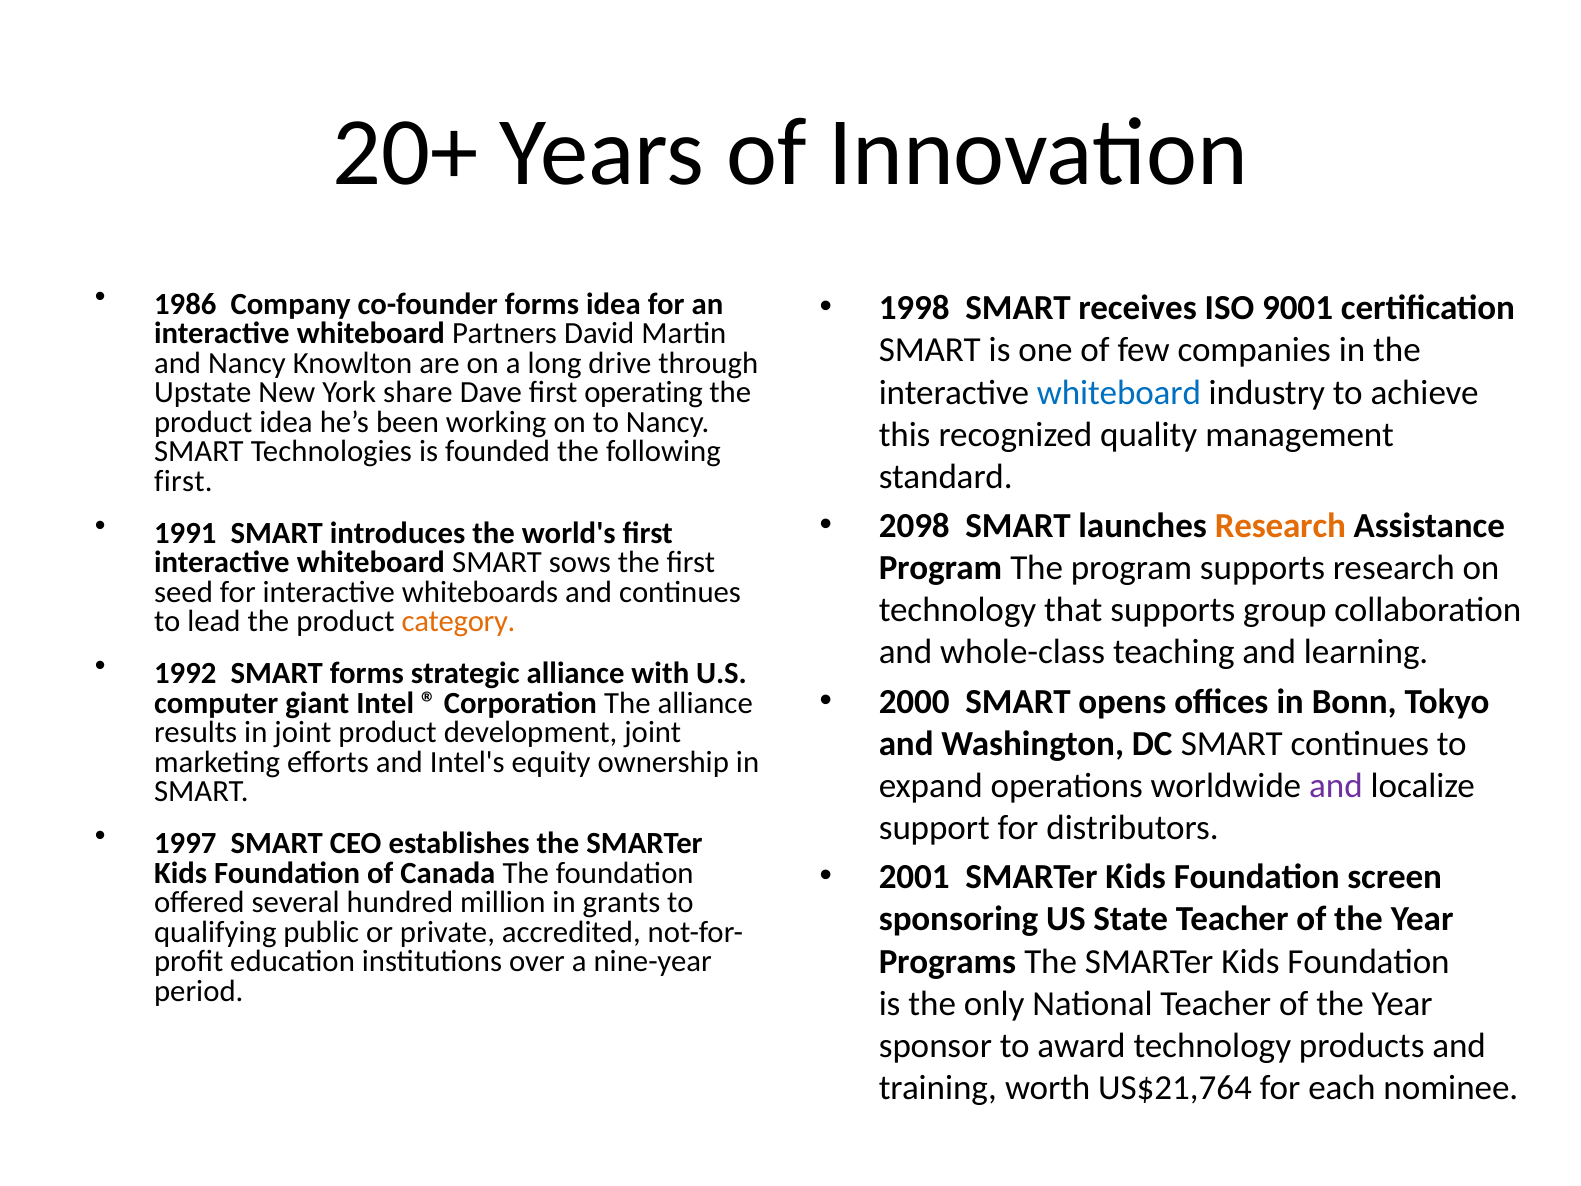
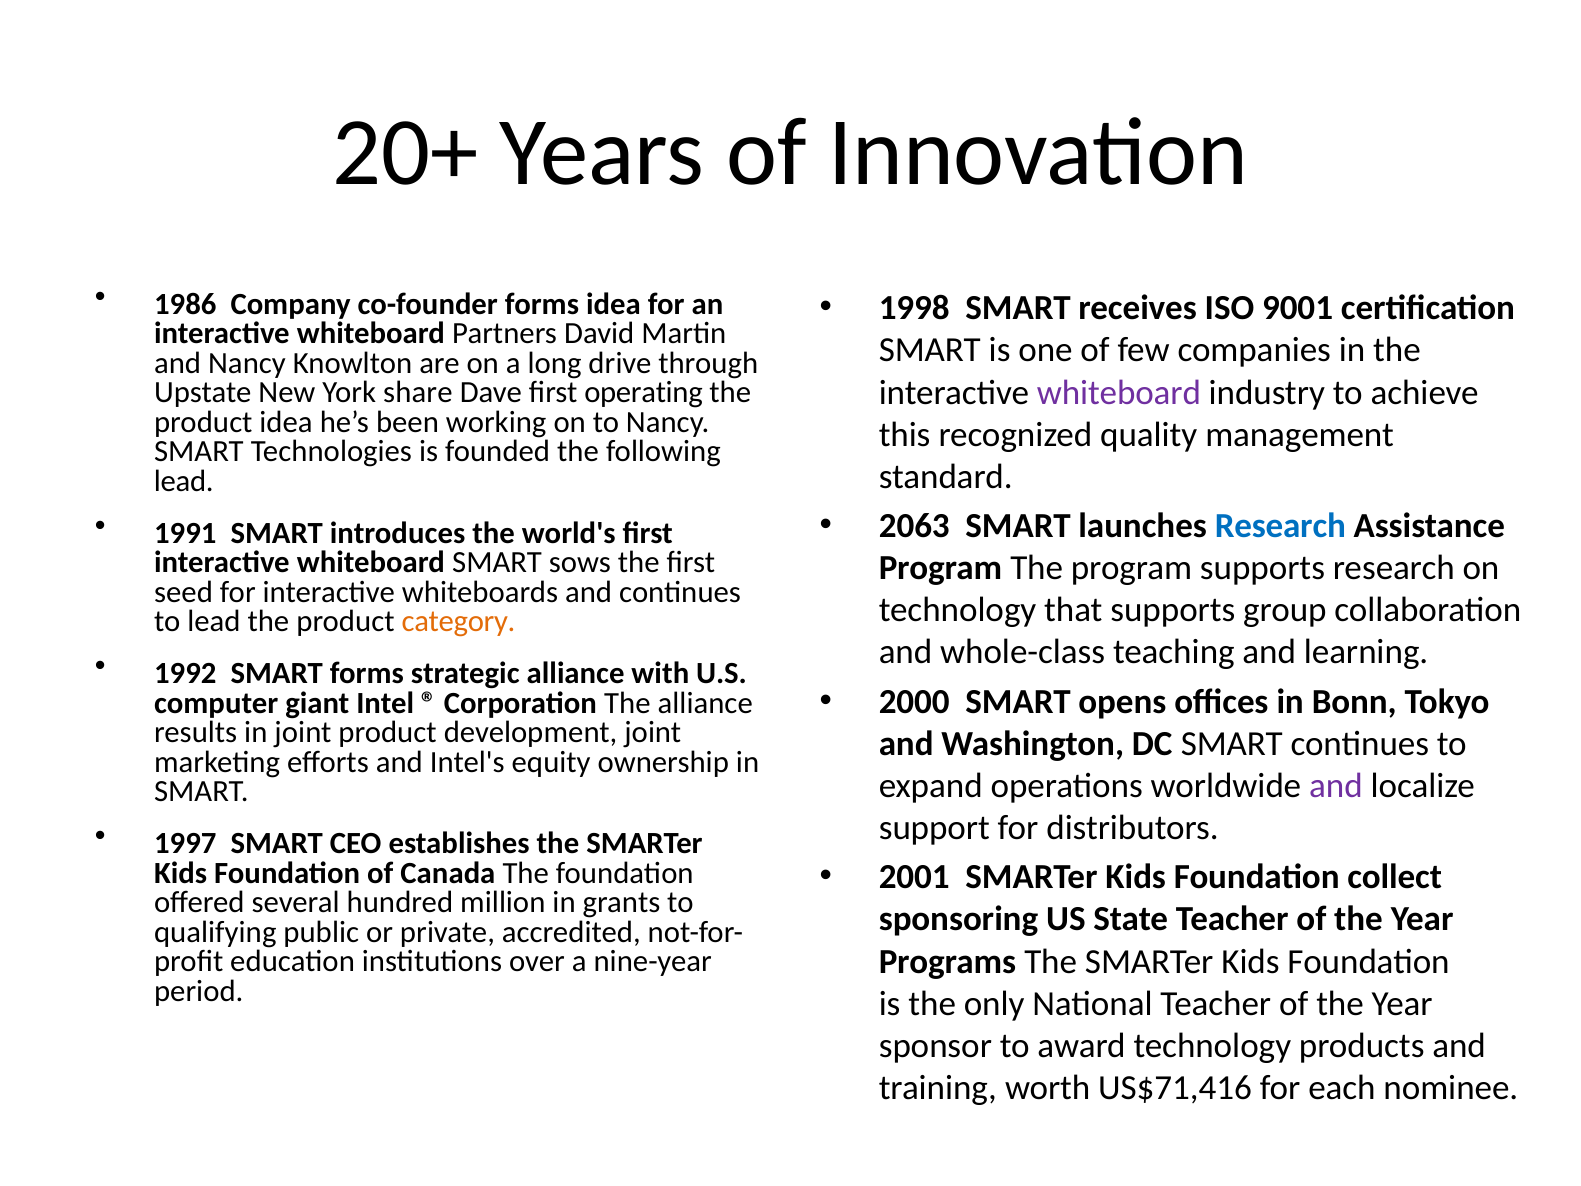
whiteboard colour: blue -> purple (1119, 392)
first: first -> lead (184, 481)
2098: 2098 -> 2063 (914, 526)
Research colour: orange -> blue (1280, 526)
screen: screen -> collect (1395, 877)
US$21,764: US$21,764 -> US$71,416 (1175, 1088)
